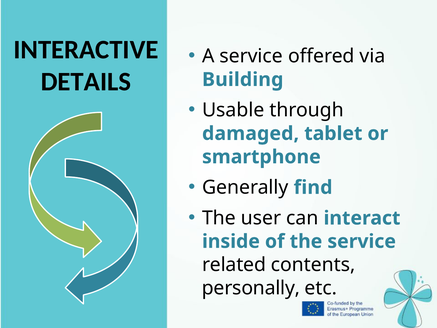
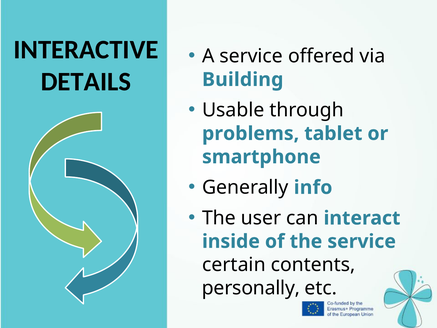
damaged: damaged -> problems (251, 133)
find: find -> info (313, 187)
related: related -> certain (234, 265)
